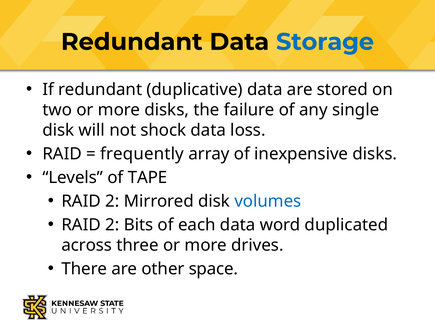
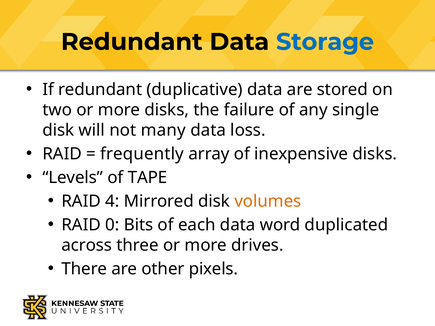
shock: shock -> many (163, 130)
2: 2 -> 4 (112, 201)
volumes colour: blue -> orange (268, 201)
2: 2 -> 0 (112, 225)
space: space -> pixels (213, 269)
